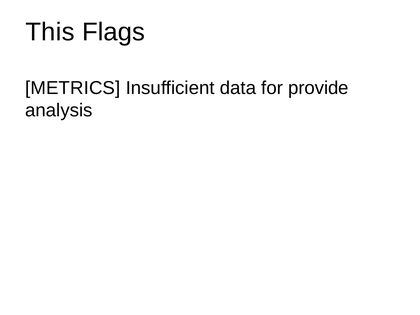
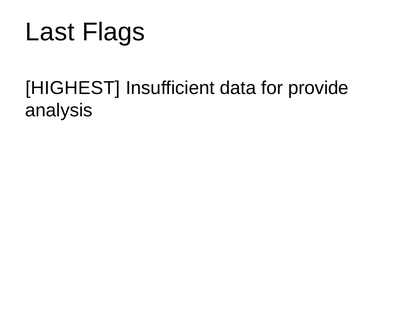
This: This -> Last (50, 32)
METRICS: METRICS -> HIGHEST (73, 88)
